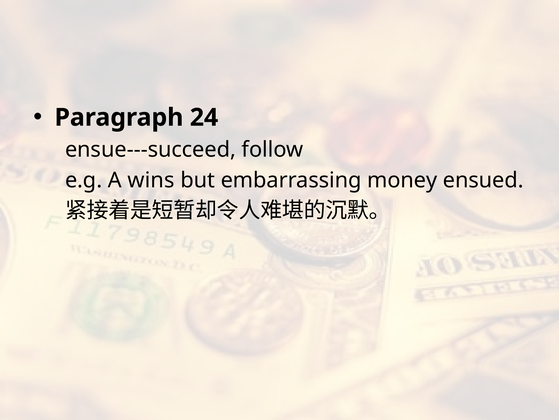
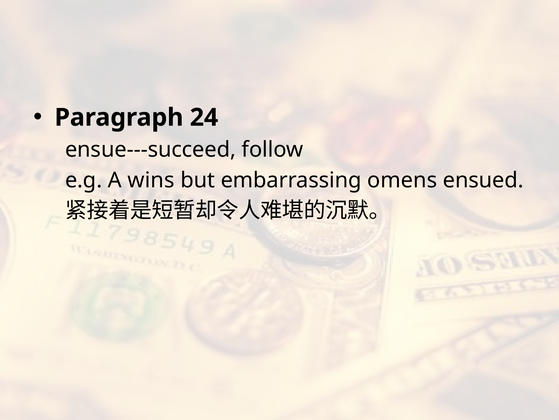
money: money -> omens (402, 180)
